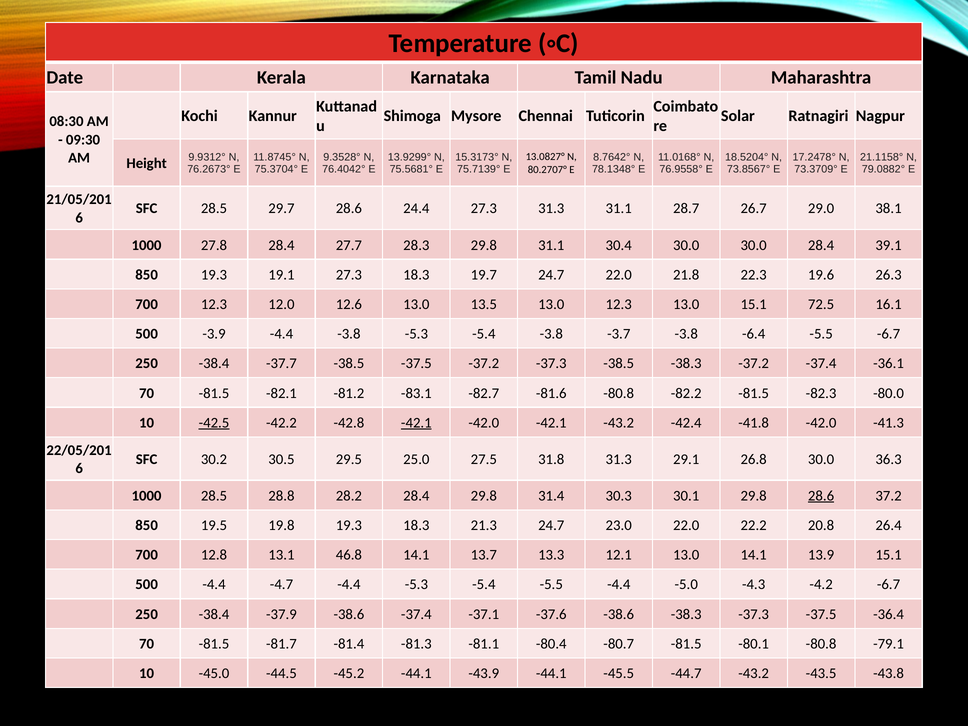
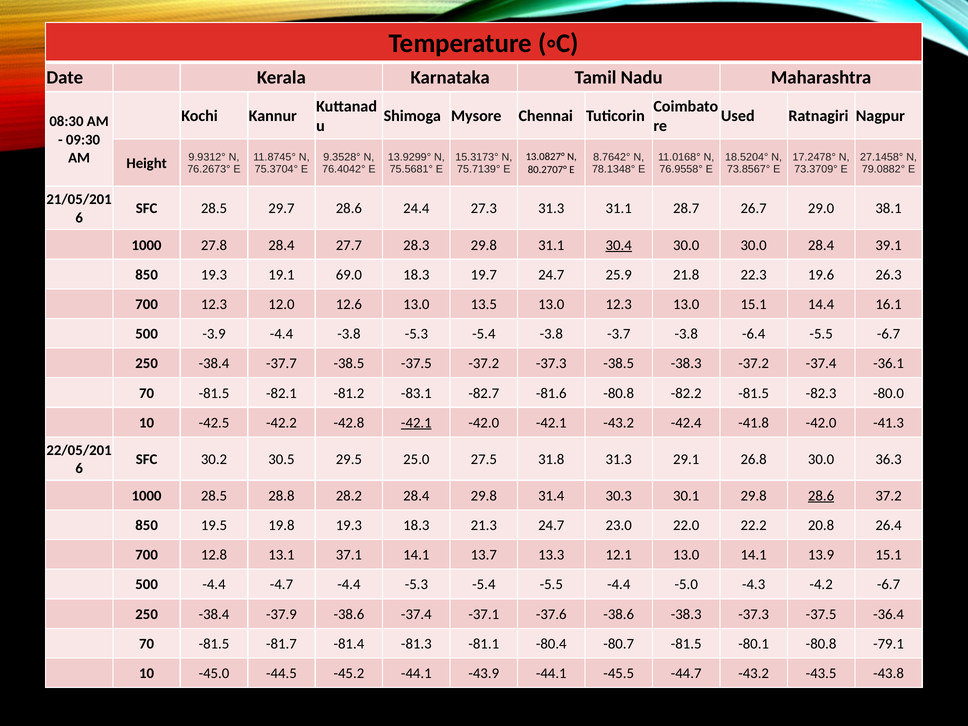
Solar: Solar -> Used (738, 116)
21.1158°: 21.1158° -> 27.1458° (882, 157)
30.4 underline: none -> present (619, 245)
19.1 27.3: 27.3 -> 69.0 (349, 275)
24.7 22.0: 22.0 -> 25.9 (619, 275)
72.5: 72.5 -> 14.4 (821, 304)
-42.5 underline: present -> none (214, 423)
46.8: 46.8 -> 37.1 (349, 555)
